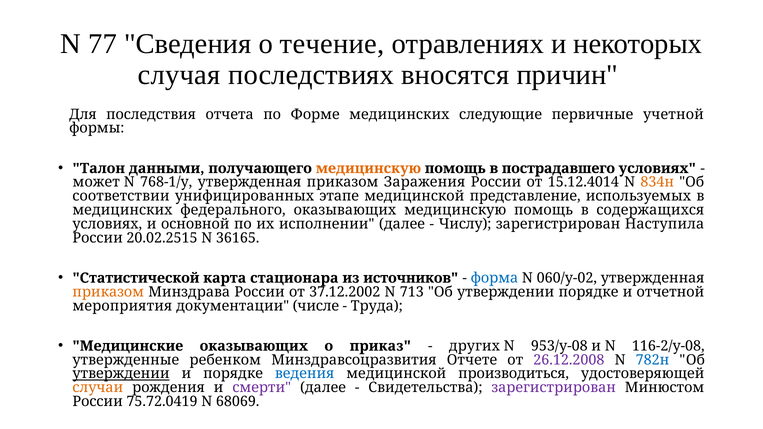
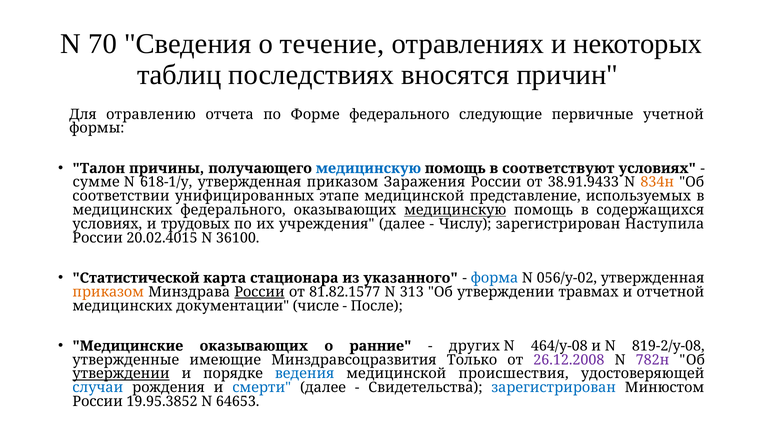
77: 77 -> 70 (103, 44)
случая: случая -> таблиц (179, 75)
последствия: последствия -> отравлению (151, 114)
Форме медицинских: медицинских -> федерального (399, 114)
данными: данными -> причины (167, 168)
медицинскую colour: orange -> blue (368, 168)
пострадавшего: пострадавшего -> соответствуют (558, 168)
может: может -> сумме (96, 182)
768-1/у: 768-1/у -> 618-1/у (166, 182)
15.12.4014: 15.12.4014 -> 38.91.9433 (583, 182)
медицинскую underline: none -> present (455, 210)
основной: основной -> трудовых (195, 224)
исполнении: исполнении -> учреждения (327, 224)
20.02.2515: 20.02.2515 -> 20.02.4015 (162, 238)
36165: 36165 -> 36100 (238, 238)
источников: источников -> указанного (411, 278)
060/у-02: 060/у-02 -> 056/у-02 (567, 278)
России underline: none -> present (260, 292)
37.12.2002: 37.12.2002 -> 81.82.1577 (345, 292)
713: 713 -> 313 (412, 292)
утверждении порядке: порядке -> травмах (589, 292)
мероприятия: мероприятия -> медицинских (122, 306)
Труда: Труда -> После (377, 306)
приказ: приказ -> ранние (380, 346)
953/у-08: 953/у-08 -> 464/у-08 (559, 346)
116-2/у-08: 116-2/у-08 -> 819-2/у-08 (668, 346)
ребенком: ребенком -> имеющие (225, 360)
Отчете: Отчете -> Только (472, 360)
782н colour: blue -> purple (653, 360)
производиться: производиться -> происшествия (514, 374)
случаи colour: orange -> blue (98, 388)
смерти colour: purple -> blue (262, 388)
зарегистрирован colour: purple -> blue (554, 388)
75.72.0419: 75.72.0419 -> 19.95.3852 (162, 402)
68069: 68069 -> 64653 (238, 402)
